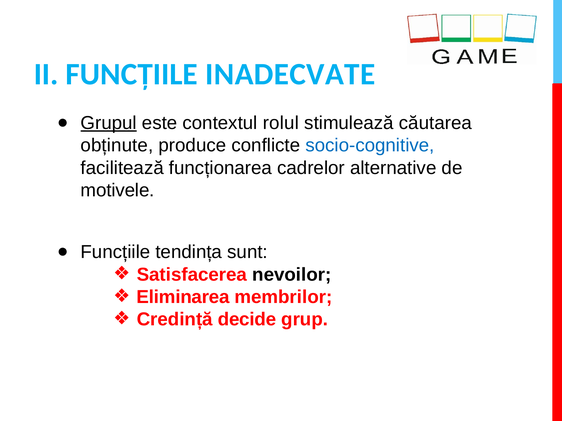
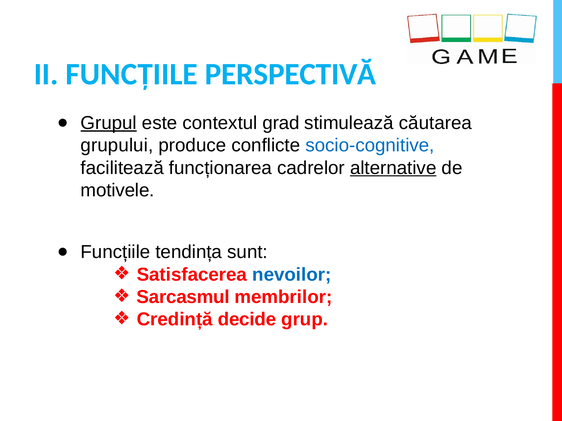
INADECVATE: INADECVATE -> PERSPECTIVĂ (291, 74)
rolul: rolul -> grad (281, 123)
obținute: obținute -> grupului (117, 146)
alternative underline: none -> present (393, 168)
nevoilor colour: black -> blue (292, 275)
Eliminarea: Eliminarea -> Sarcasmul (183, 297)
